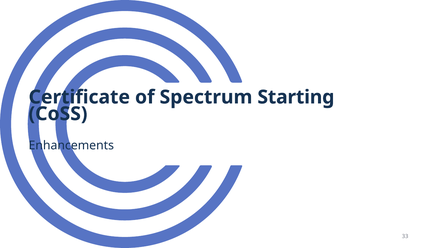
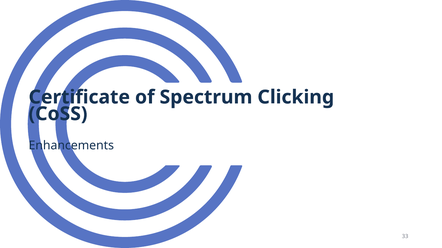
Starting: Starting -> Clicking (296, 97)
